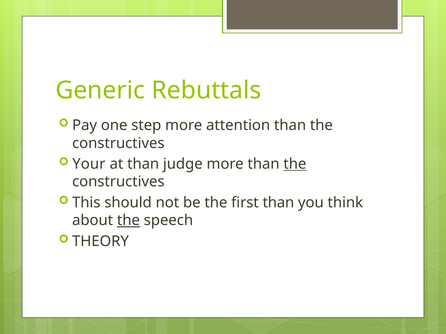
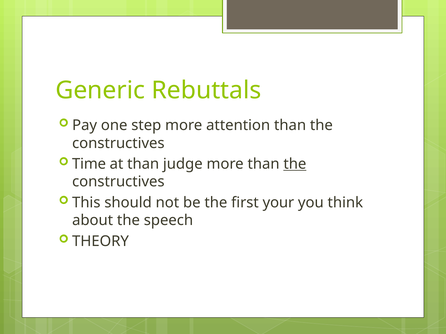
Your: Your -> Time (89, 164)
first than: than -> your (278, 203)
the underline: present -> none (128, 221)
